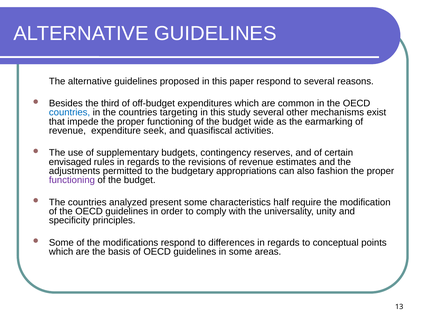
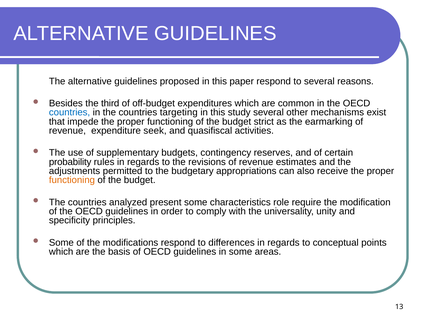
wide: wide -> strict (264, 122)
envisaged: envisaged -> probability (70, 162)
fashion: fashion -> receive (333, 171)
functioning colour: purple -> orange (72, 181)
half: half -> role (281, 203)
